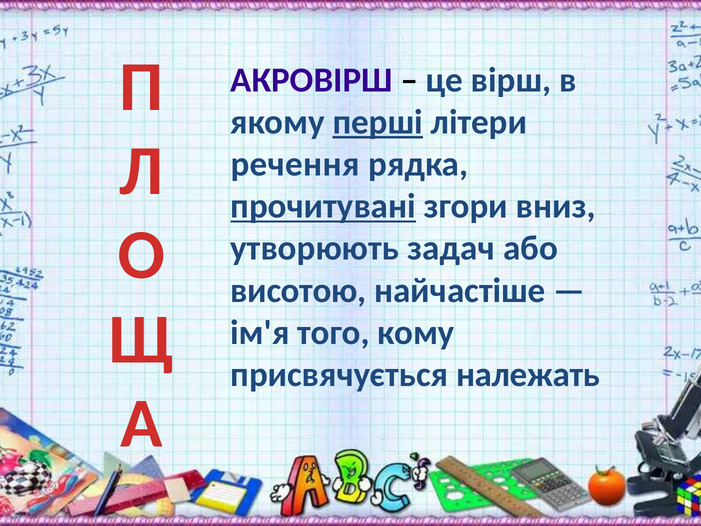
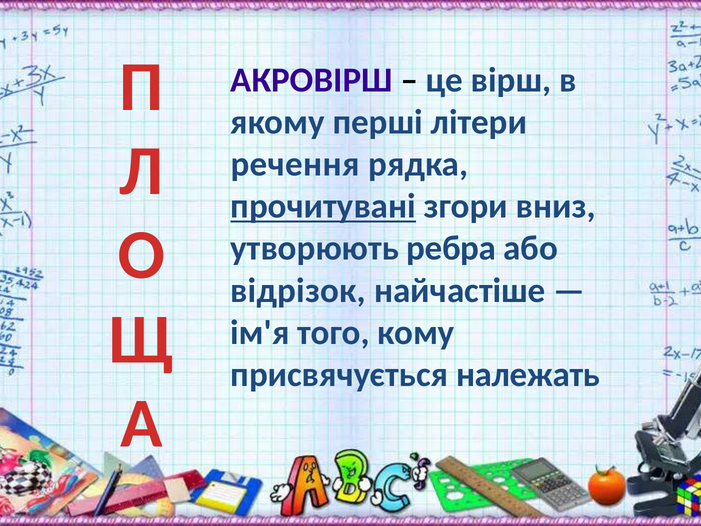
перші underline: present -> none (378, 122)
задач: задач -> ребра (451, 248)
висотою: висотою -> відрізок (298, 290)
